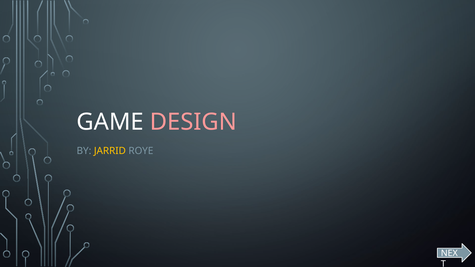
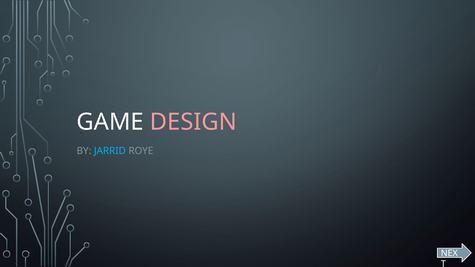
JARRID colour: yellow -> light blue (110, 151)
